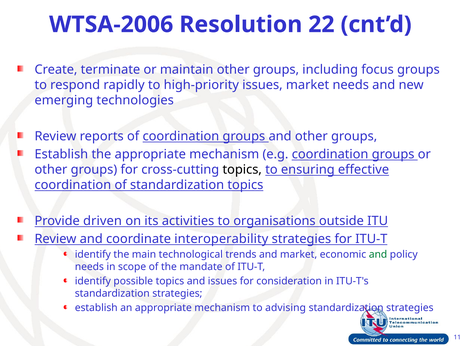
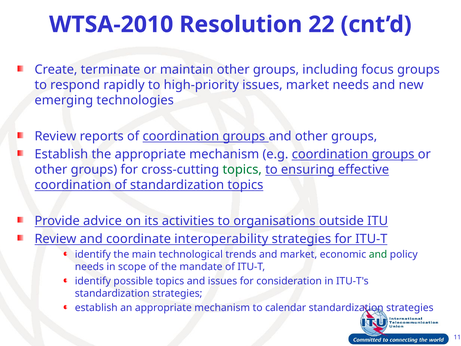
WTSA-2006: WTSA-2006 -> WTSA-2010 (111, 24)
topics colour: black -> green (242, 169)
driven: driven -> advice (103, 221)
advising: advising -> calendar (286, 308)
